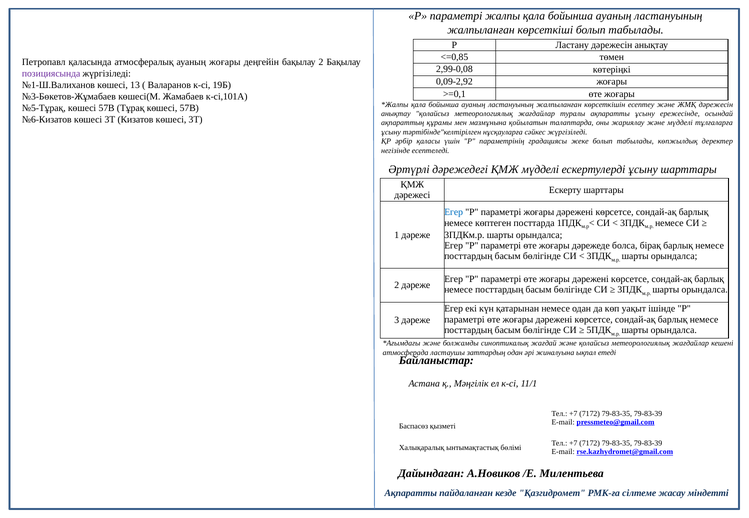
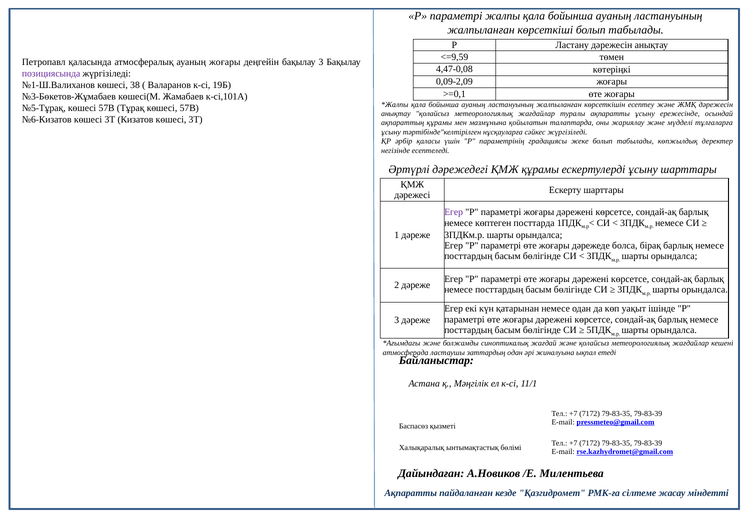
<=0,85: <=0,85 -> <=9,59 (454, 57)
бақылау 2: 2 -> 3 (321, 62)
2,99-0,08: 2,99-0,08 -> 4,47-0,08 (454, 69)
0,09-2,92: 0,09-2,92 -> 0,09-2,09 (454, 82)
13: 13 -> 38 (135, 85)
ҚМЖ мүдделі: мүдделі -> құрамы (540, 169)
Егер colour: blue -> purple (454, 213)
